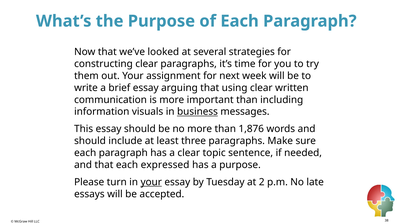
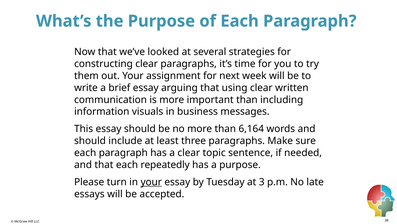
business underline: present -> none (197, 111)
1,876: 1,876 -> 6,164 (251, 129)
expressed: expressed -> repeatedly (165, 164)
2: 2 -> 3 (262, 181)
